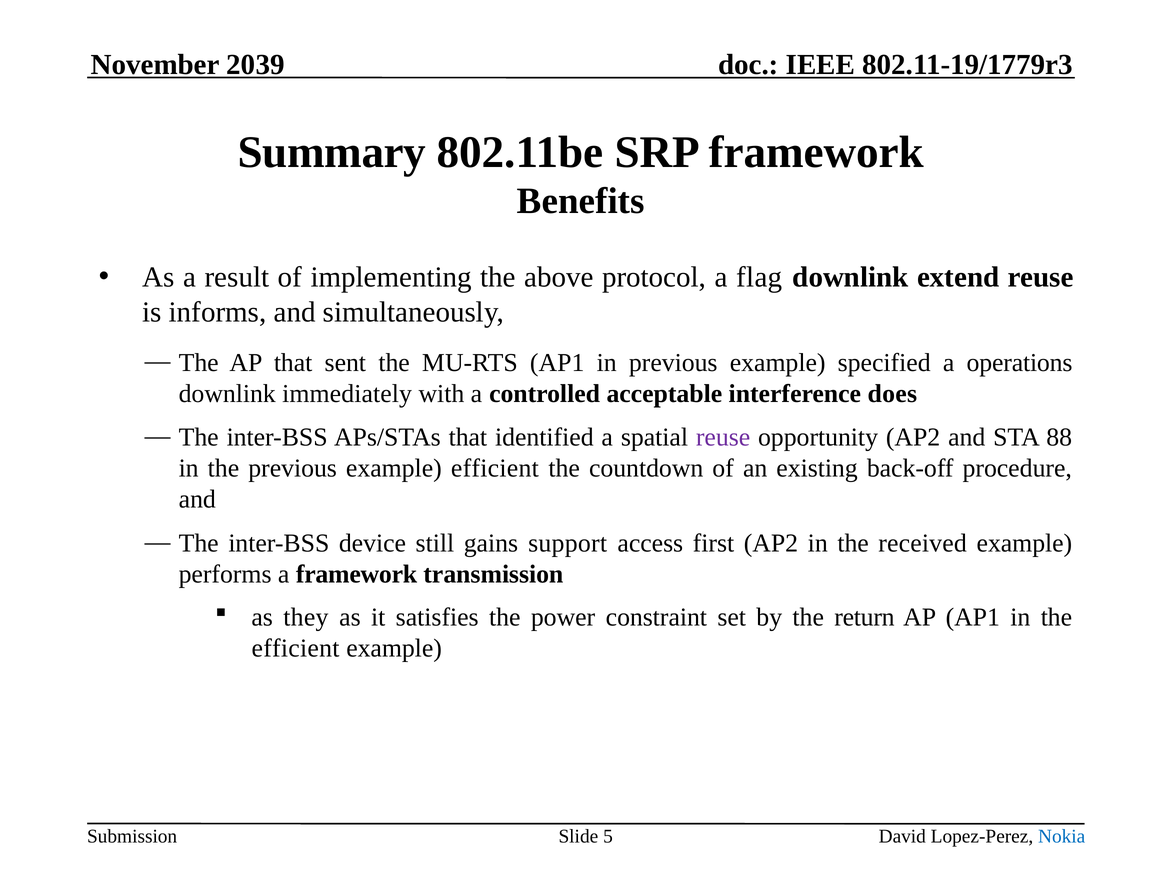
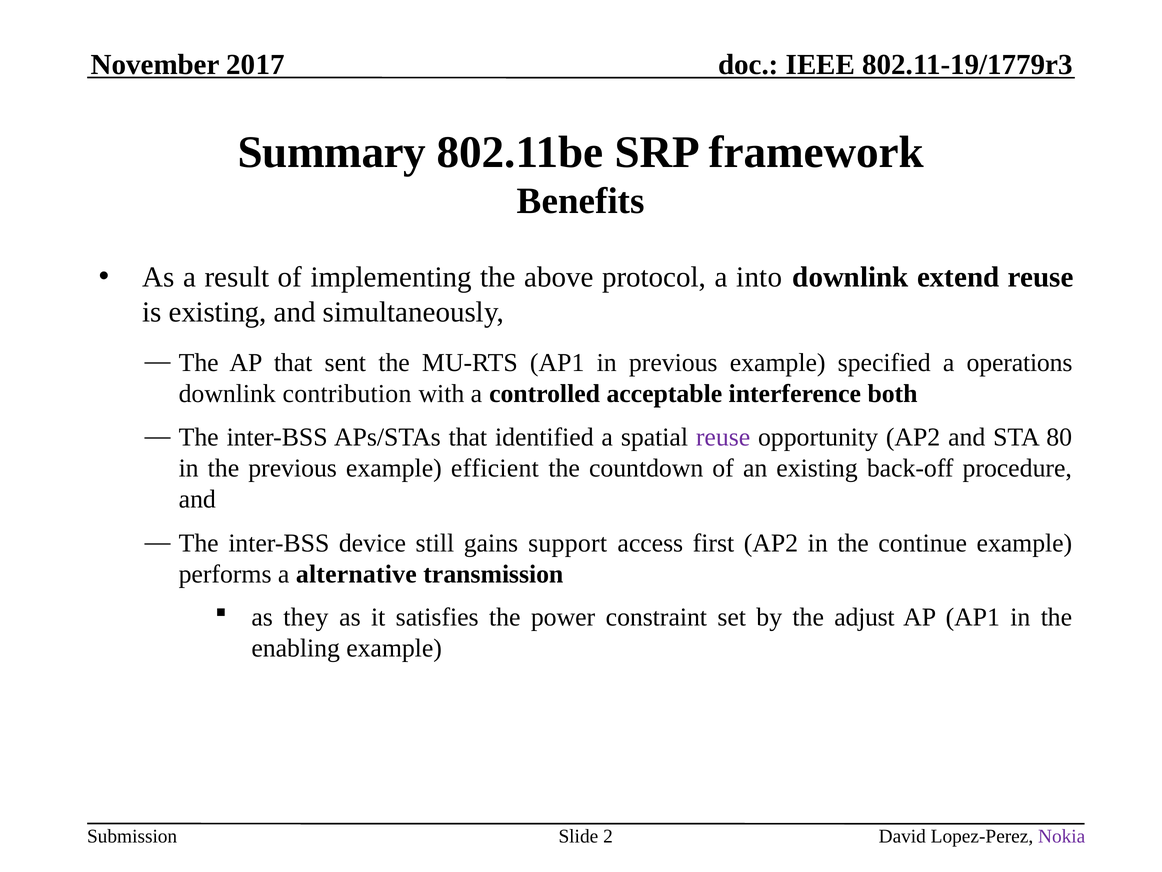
2039: 2039 -> 2017 (256, 65)
flag: flag -> into (759, 277)
is informs: informs -> existing (218, 312)
immediately: immediately -> contribution (347, 393)
does: does -> both (892, 393)
88: 88 -> 80 (1059, 437)
received: received -> continue (923, 543)
a framework: framework -> alternative (356, 574)
return: return -> adjust (864, 617)
efficient: efficient -> enabling (296, 648)
5: 5 -> 2 (608, 836)
Nokia colour: blue -> purple (1062, 836)
